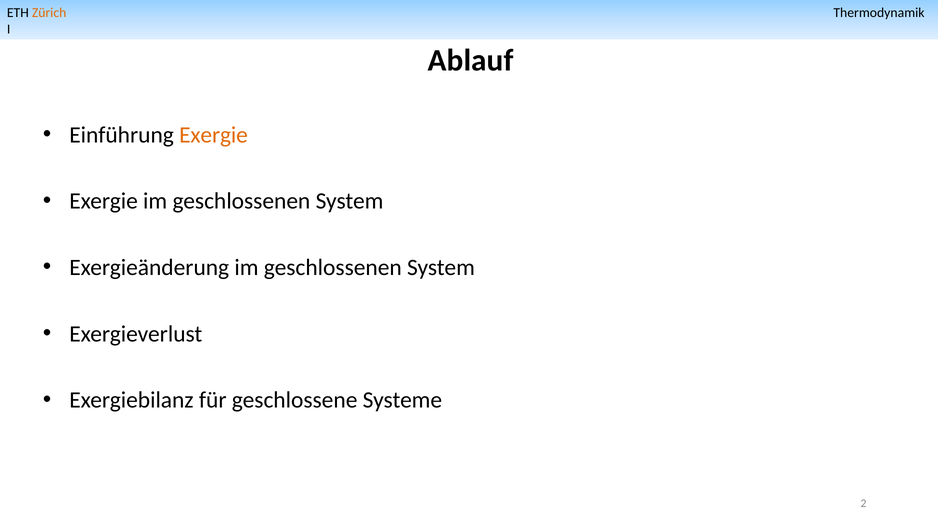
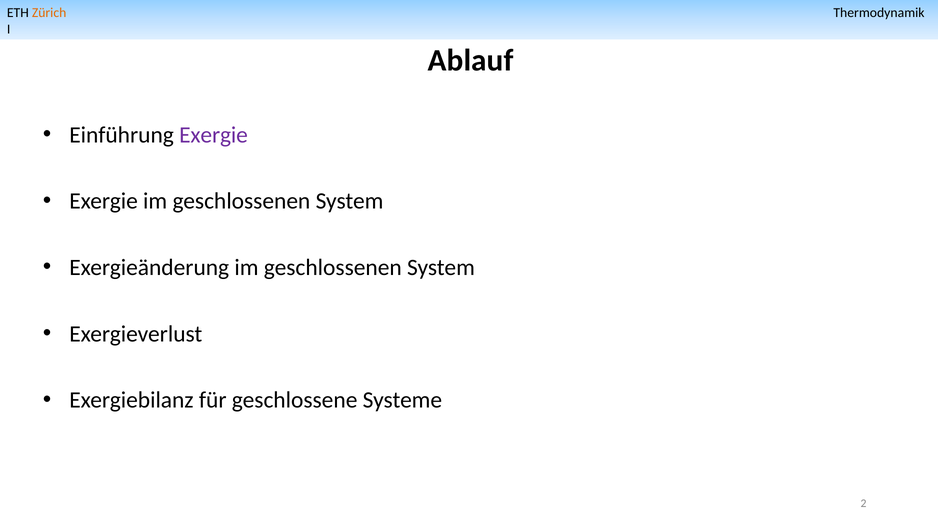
Exergie colour: orange -> purple (214, 135)
